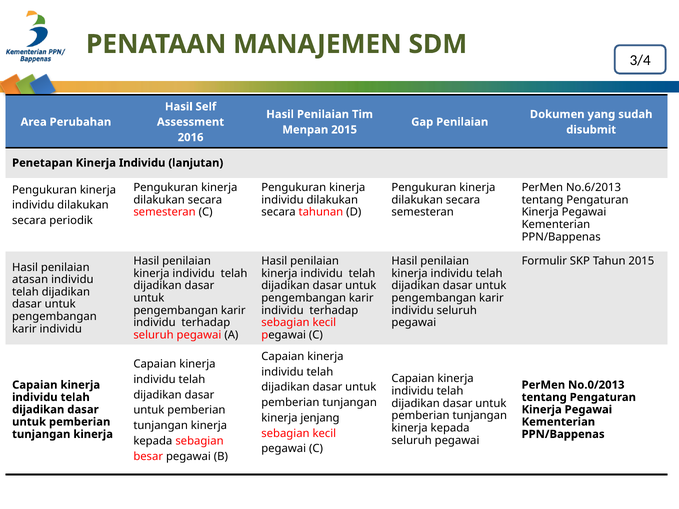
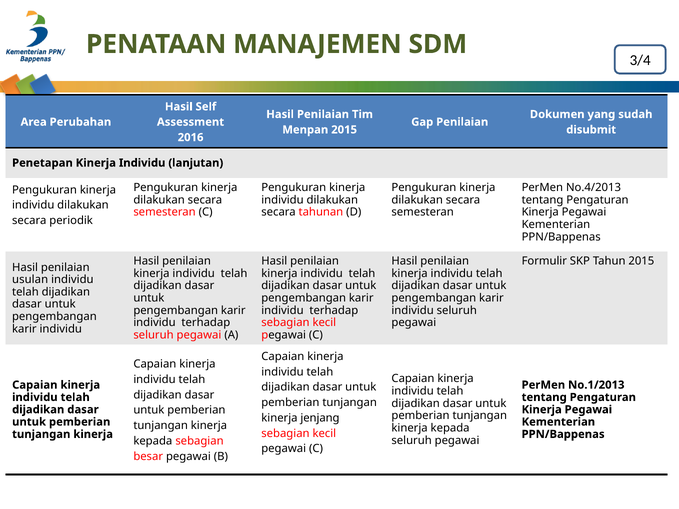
No.6/2013: No.6/2013 -> No.4/2013 (594, 188)
atasan: atasan -> usulan (30, 280)
No.0/2013: No.0/2013 -> No.1/2013 (596, 385)
